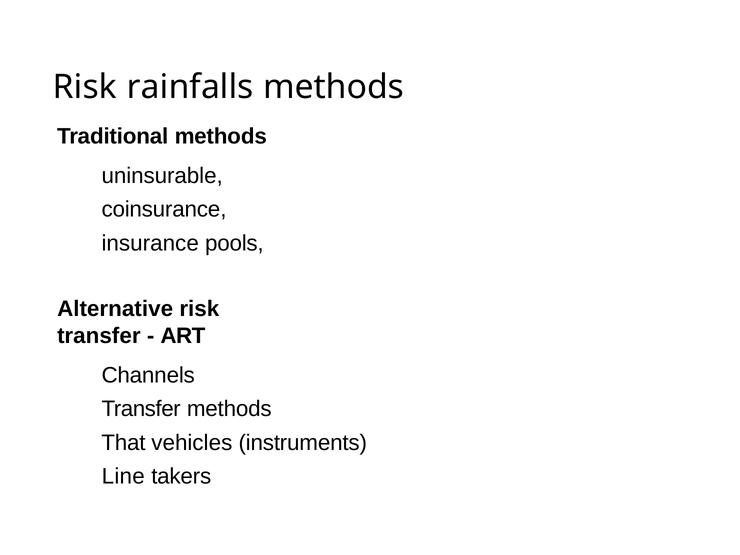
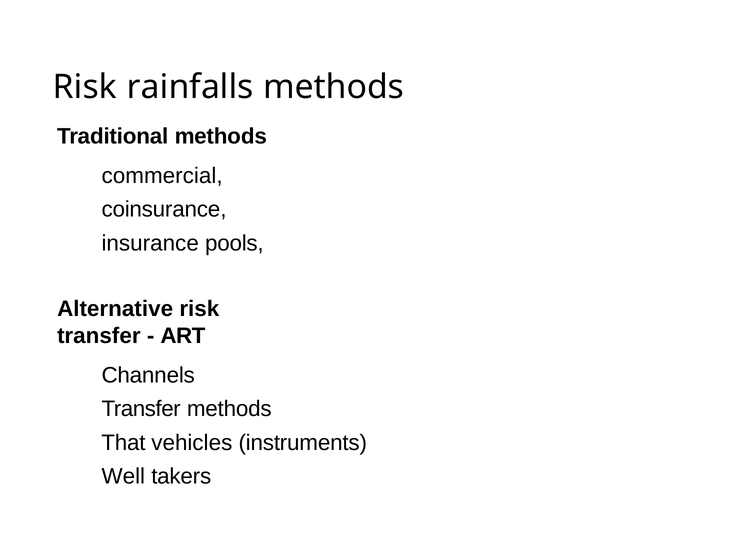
uninsurable: uninsurable -> commercial (162, 176)
Line: Line -> Well (123, 477)
